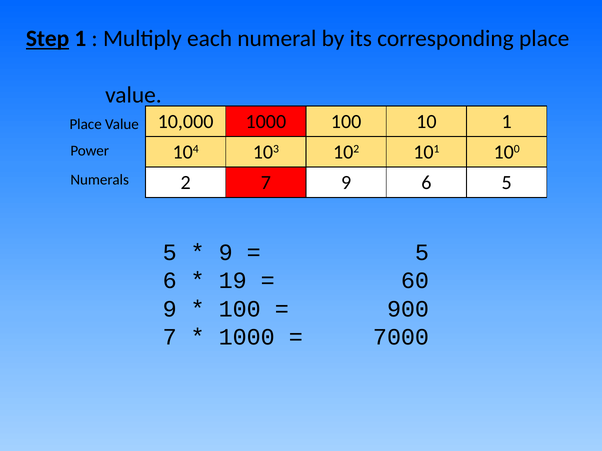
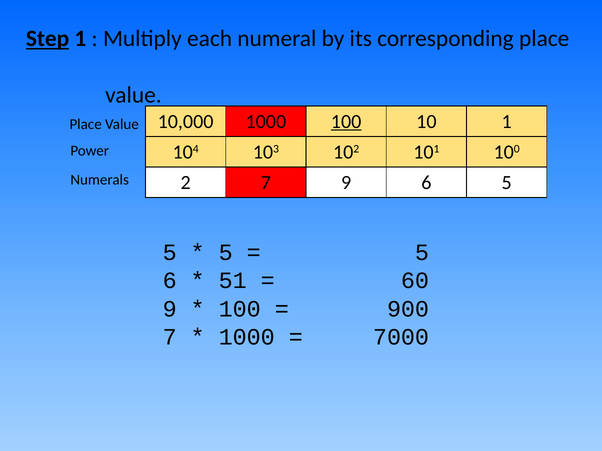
100 underline: none -> present (346, 122)
9: 9 -> 5 (226, 253)
19: 19 -> 51 (233, 281)
